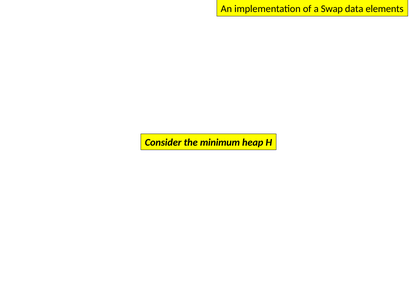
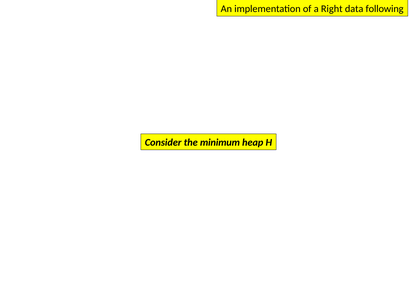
Swap: Swap -> Right (332, 9)
elements: elements -> following (385, 9)
